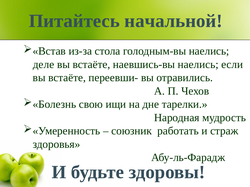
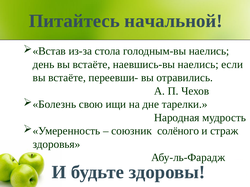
деле: деле -> день (44, 65)
работать: работать -> солёного (178, 131)
